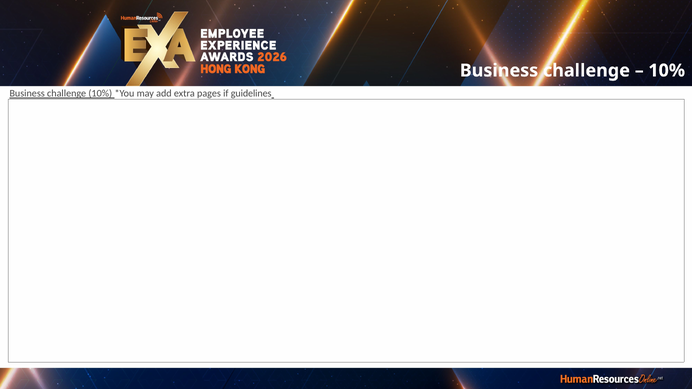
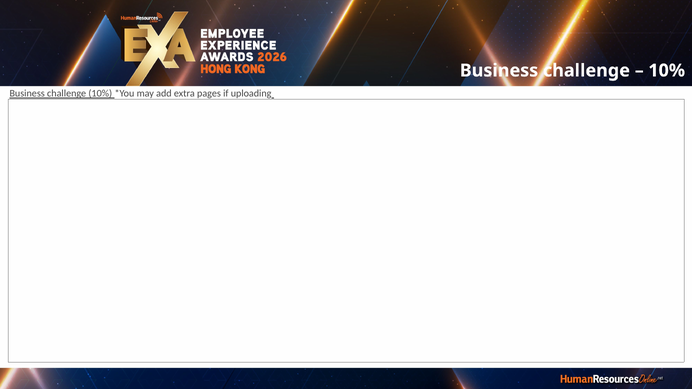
guidelines: guidelines -> uploading (251, 94)
